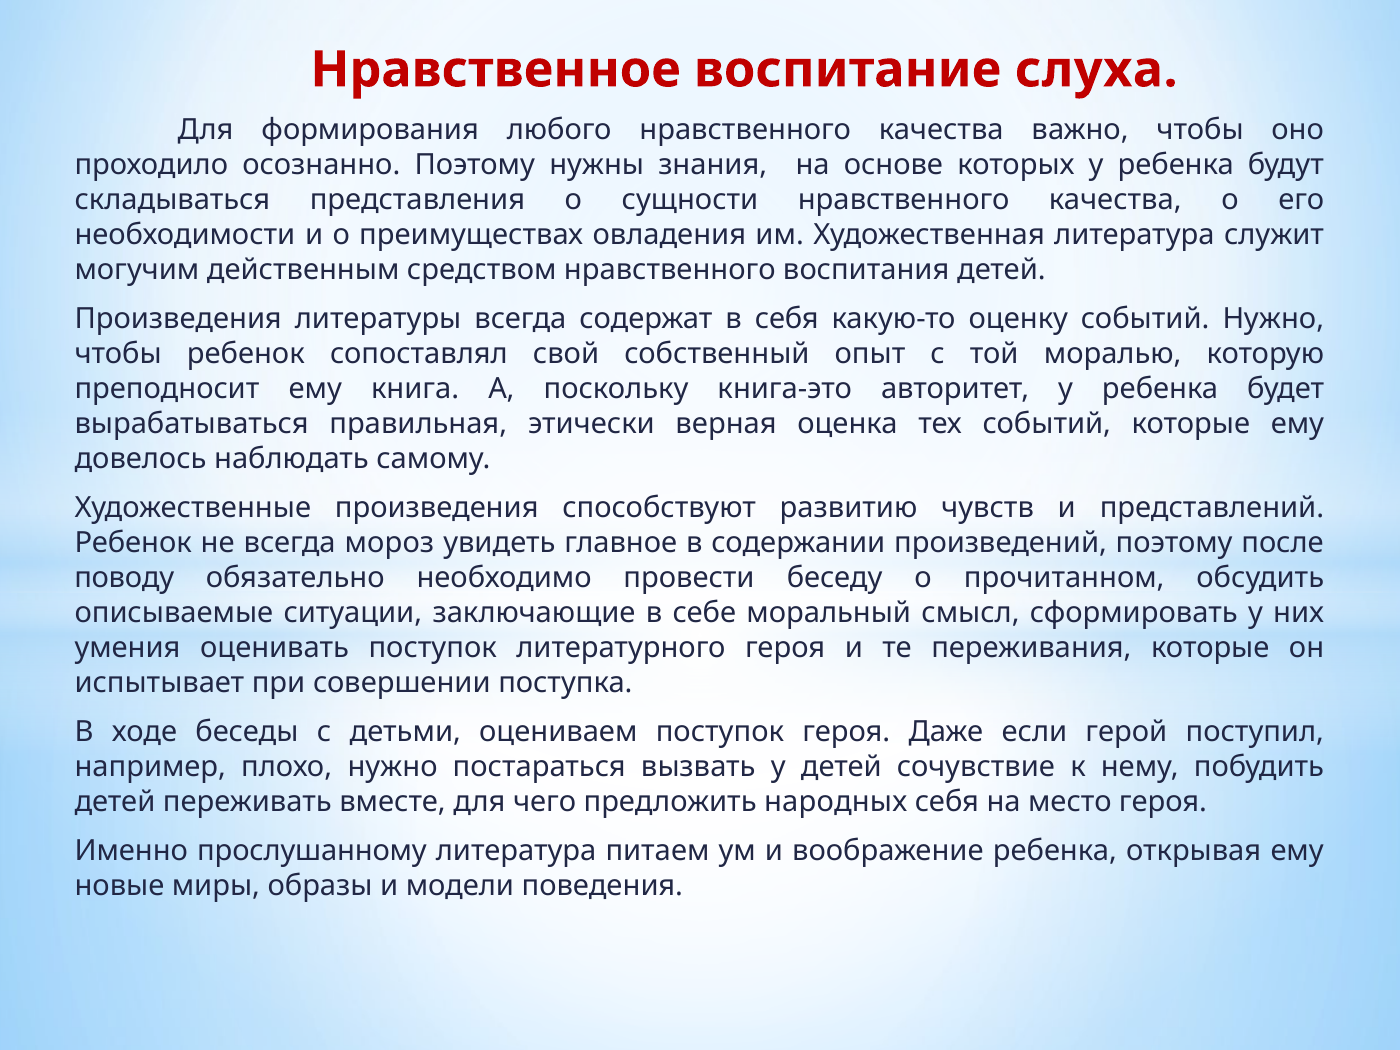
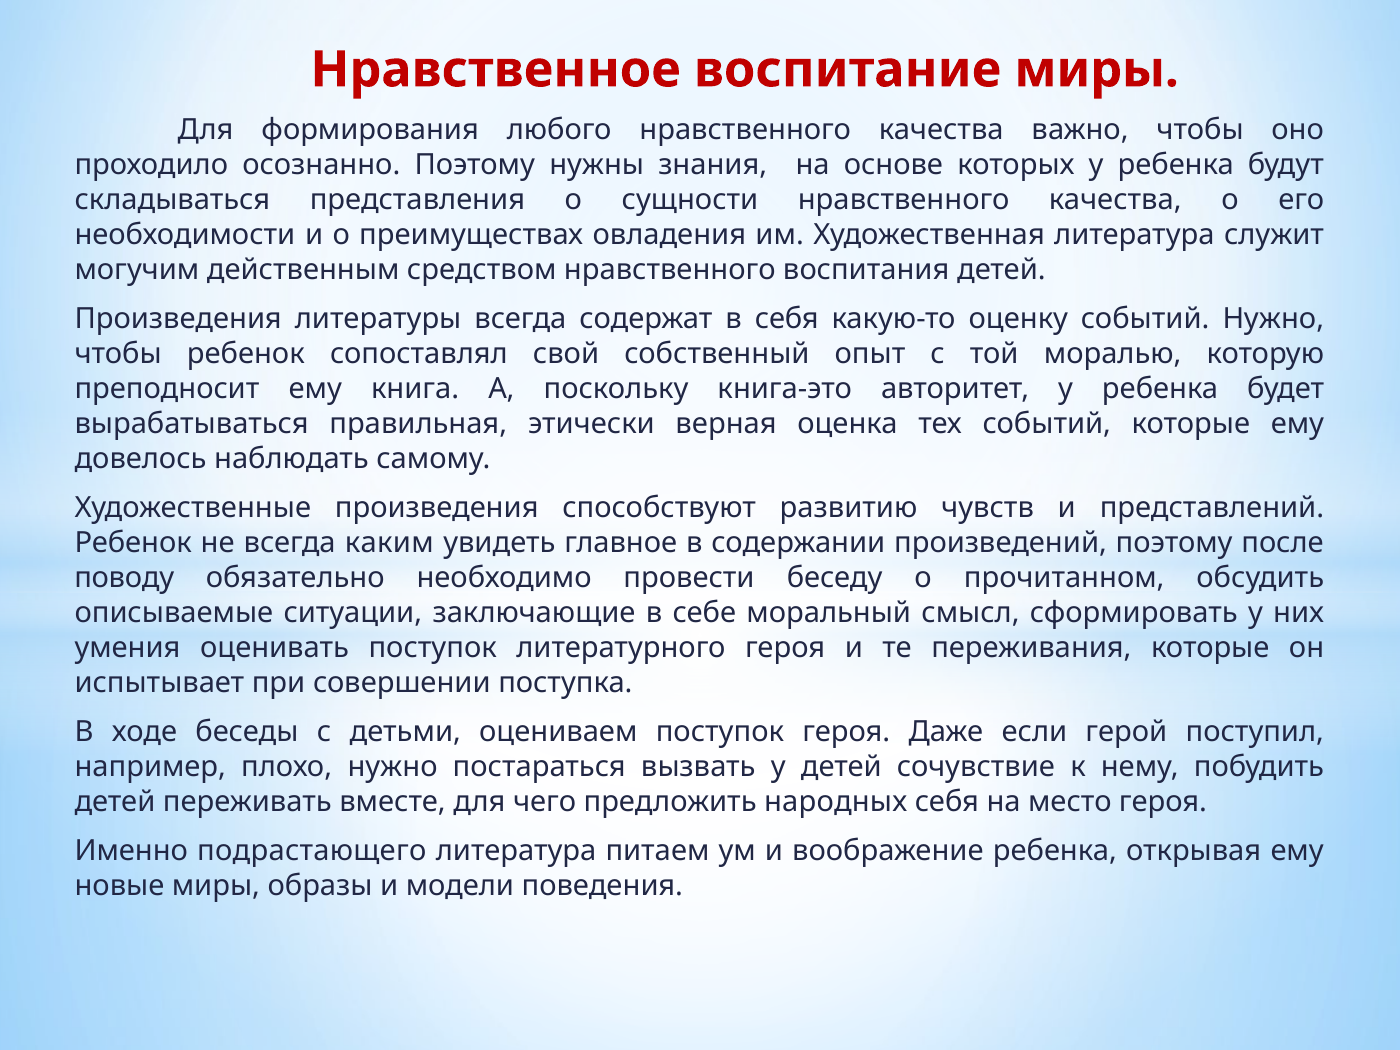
воспитание слуха: слуха -> миры (1097, 70)
мороз: мороз -> каким (389, 543)
прослушанному: прослушанному -> подрастающего (312, 851)
